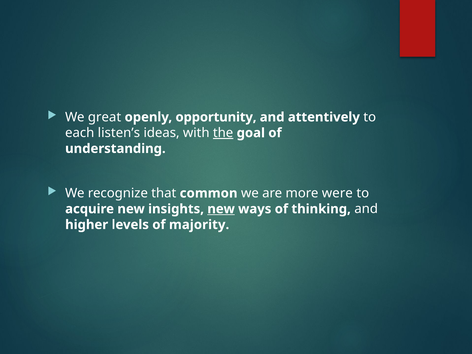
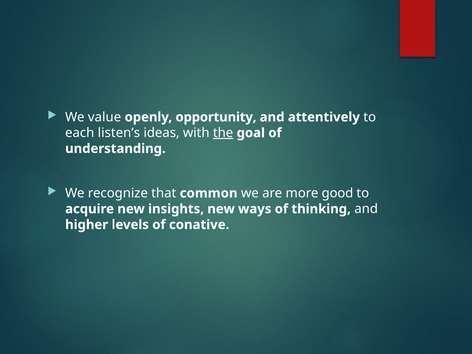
great: great -> value (105, 117)
were: were -> good (337, 193)
new underline: present -> none (221, 209)
majority: majority -> conative (199, 225)
